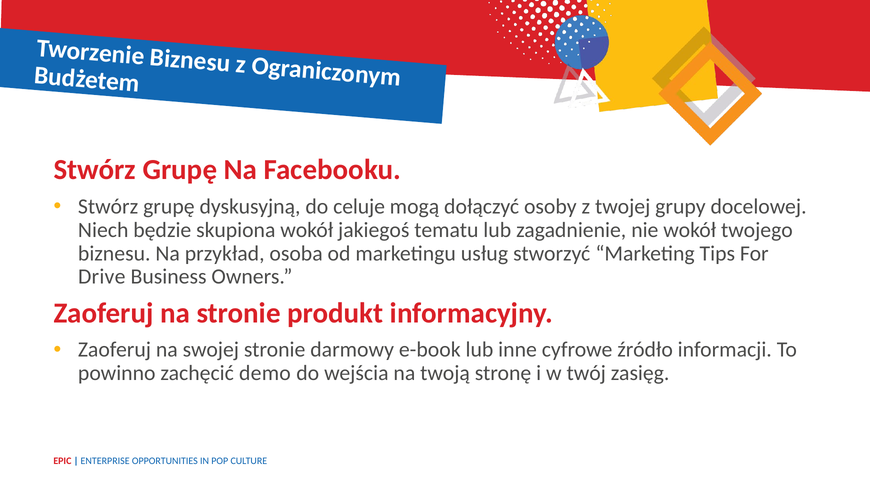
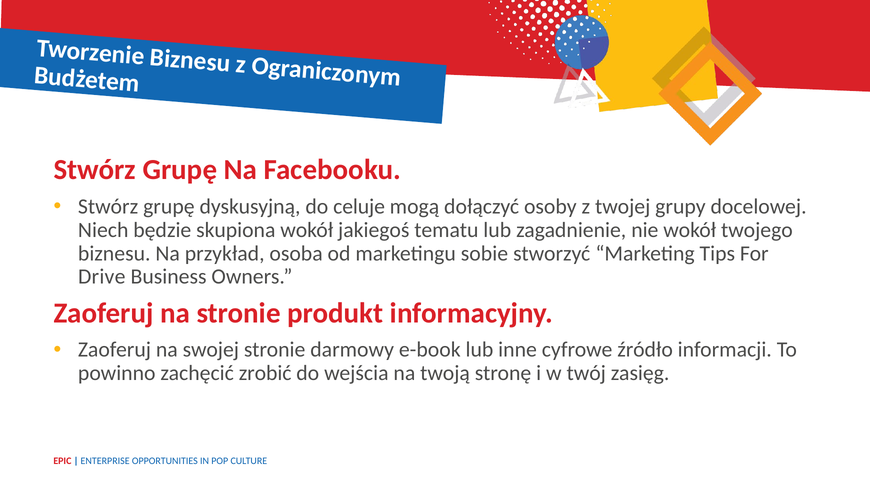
usług: usług -> sobie (484, 254)
demo: demo -> zrobić (265, 373)
